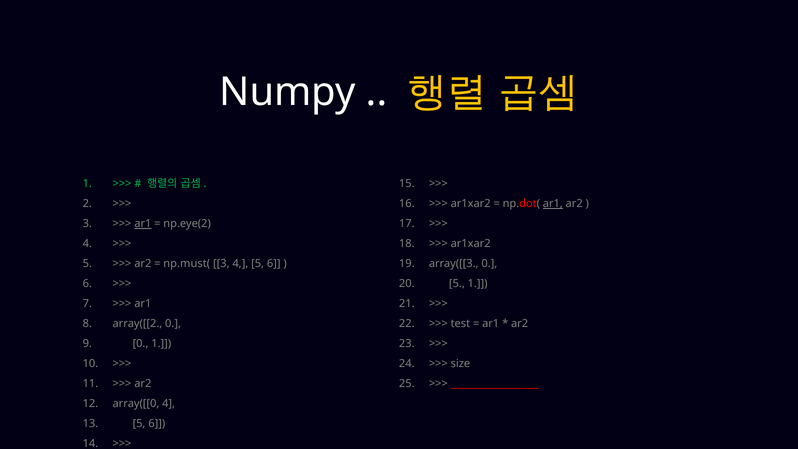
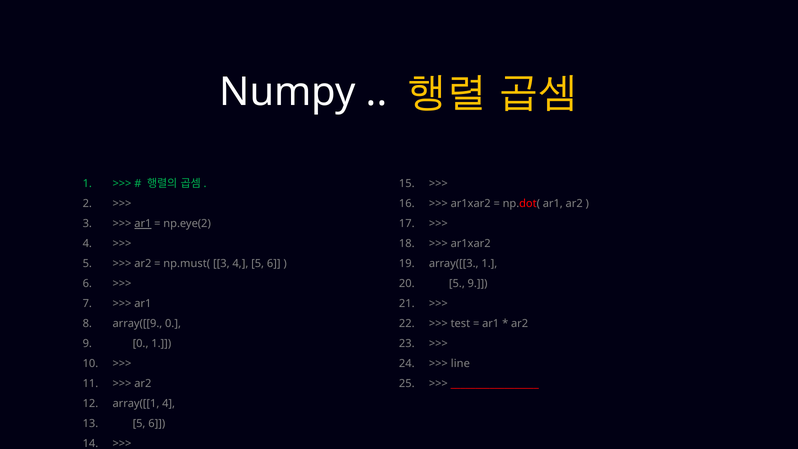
ar1 underline: present -> none (553, 204)
array([[3 0: 0 -> 1 (489, 264)
5 1: 1 -> 9 (478, 284)
array([[2: array([[2 -> array([[9 (137, 324)
size: size -> line (460, 363)
array([[0: array([[0 -> array([[1 (136, 403)
